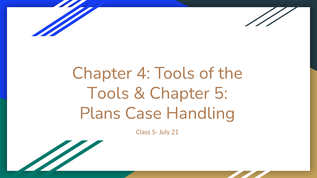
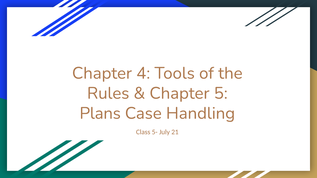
Tools: Tools -> Rules (108, 93)
